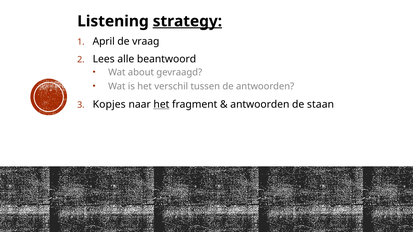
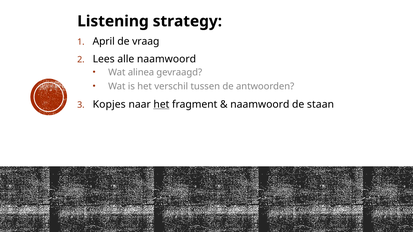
strategy underline: present -> none (187, 21)
alle beantwoord: beantwoord -> naamwoord (167, 59)
about: about -> alinea (141, 73)
antwoorden: antwoorden -> naamwoord (260, 105)
